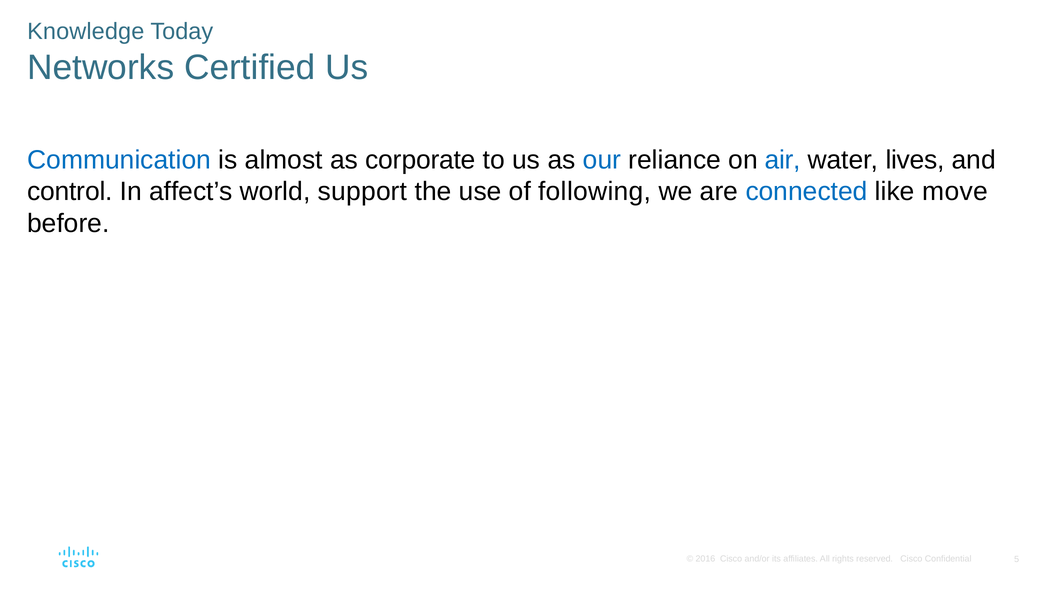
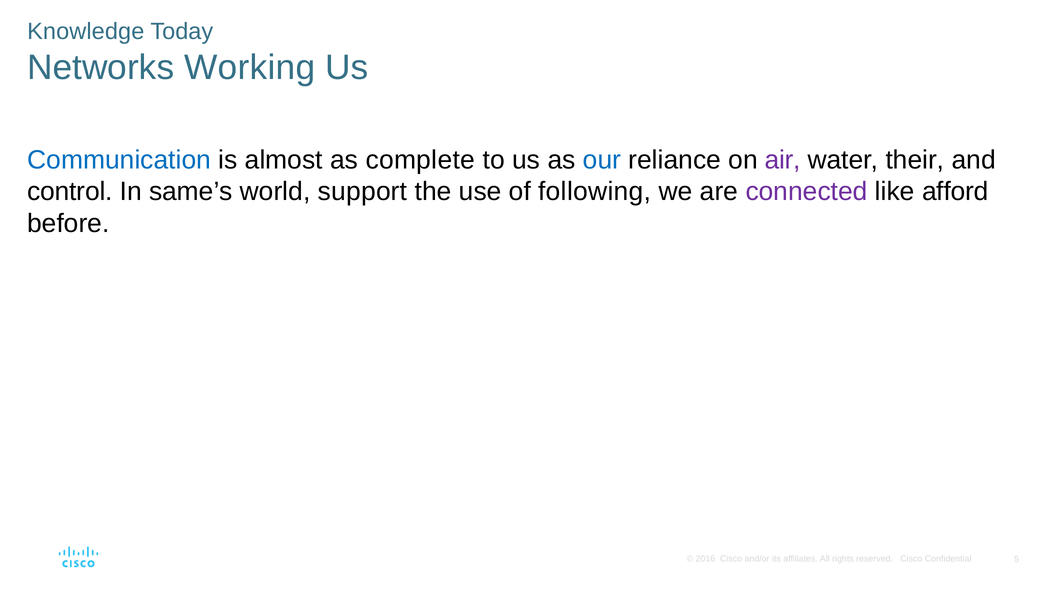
Certified: Certified -> Working (250, 68)
corporate: corporate -> complete (420, 160)
air colour: blue -> purple (783, 160)
lives: lives -> their (915, 160)
affect’s: affect’s -> same’s (191, 191)
connected colour: blue -> purple (807, 191)
move: move -> afford (955, 191)
